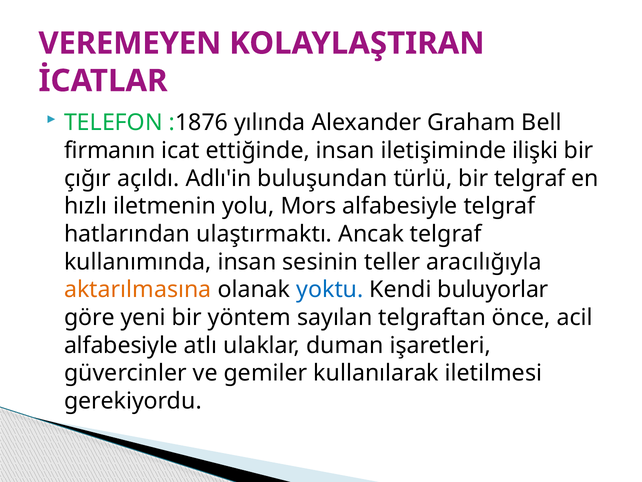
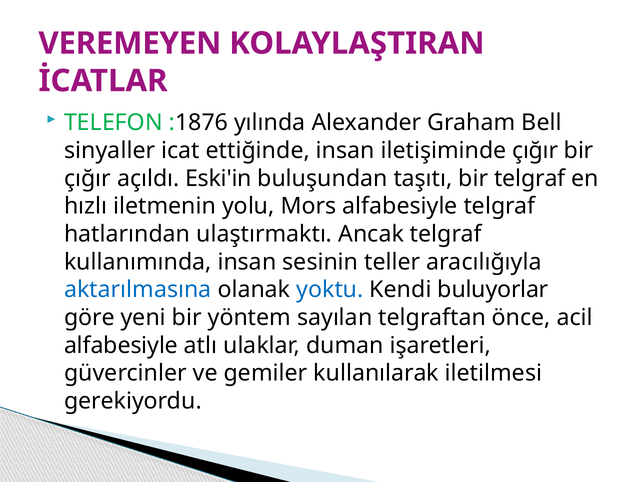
firmanın: firmanın -> sinyaller (110, 151)
iletişiminde ilişki: ilişki -> çığır (535, 151)
Adlı'in: Adlı'in -> Eski'in (219, 178)
türlü: türlü -> taşıtı (423, 178)
aktarılmasına colour: orange -> blue (138, 290)
